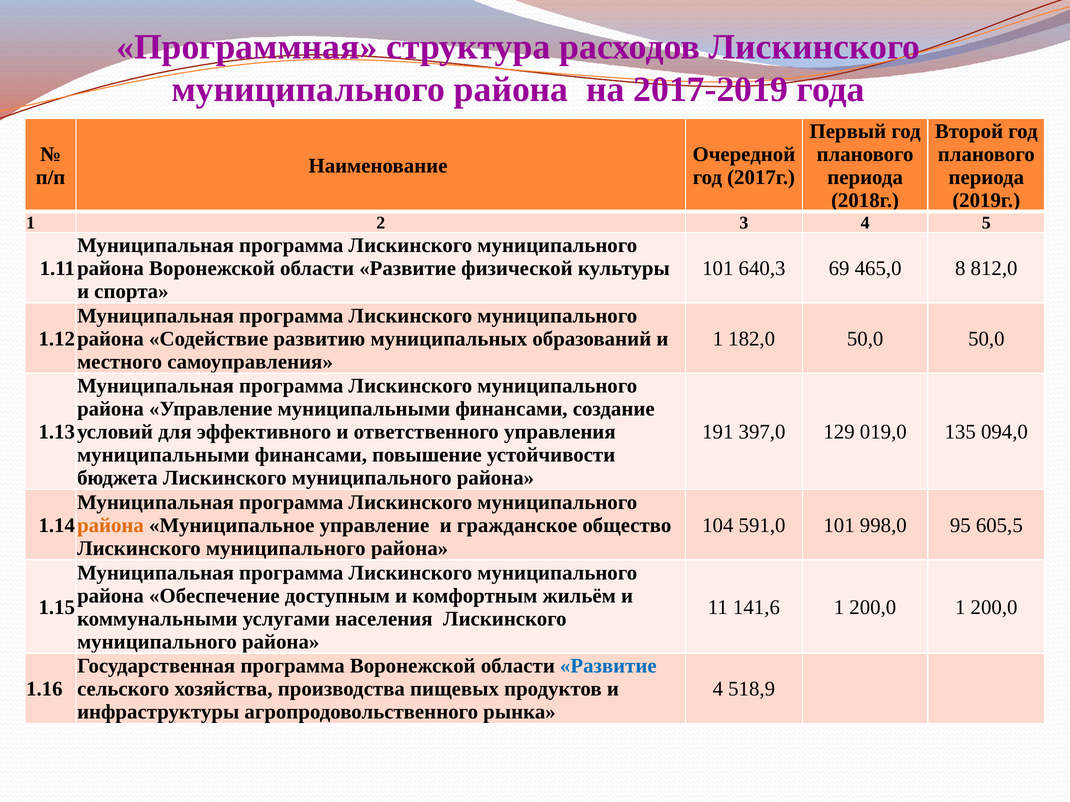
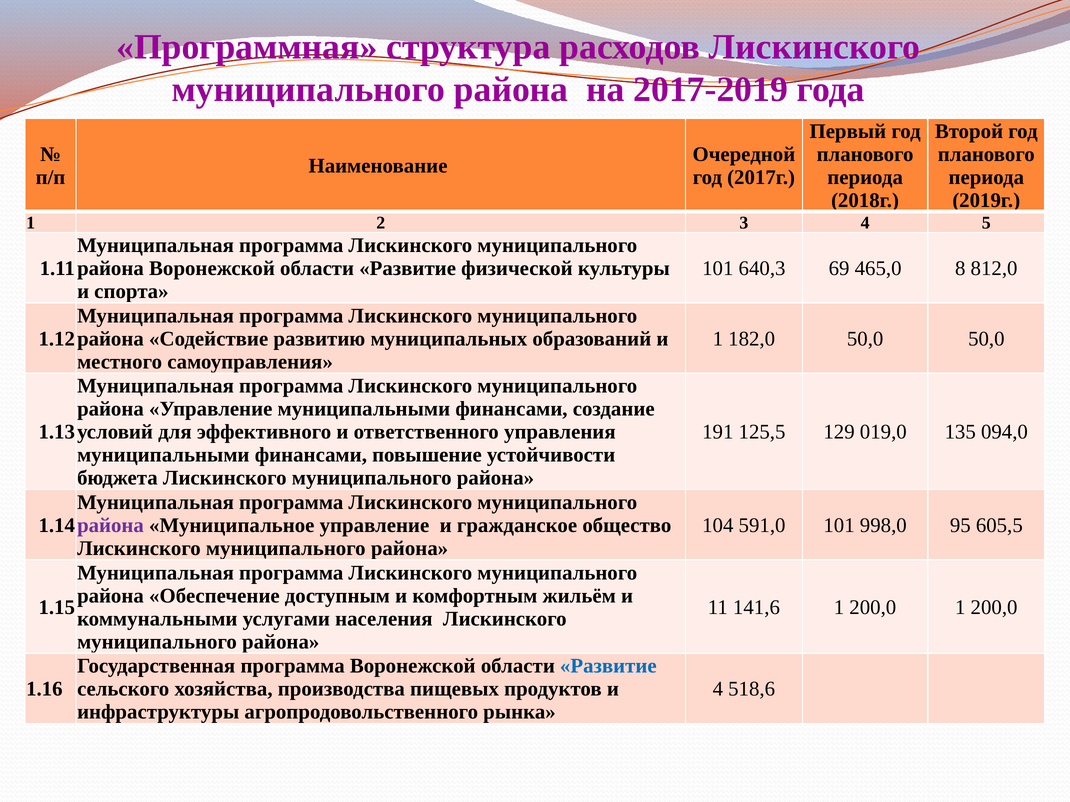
397,0: 397,0 -> 125,5 (762, 432)
района colour: orange -> purple (111, 526)
518,9: 518,9 -> 518,6 (752, 689)
